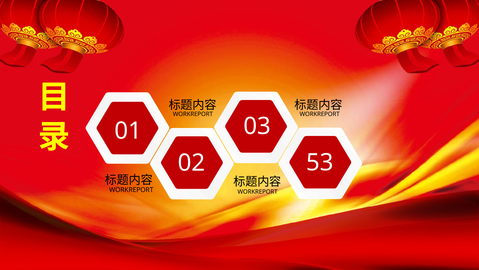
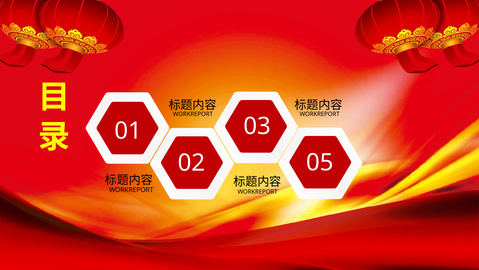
53: 53 -> 05 (320, 162)
